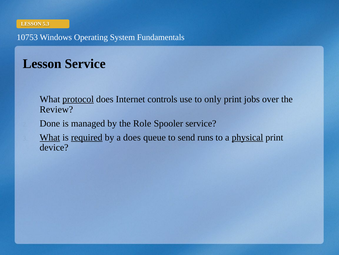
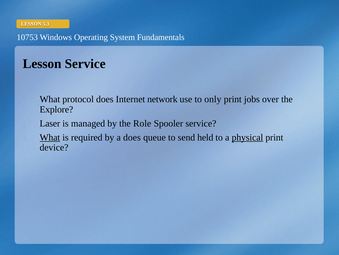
protocol underline: present -> none (78, 99)
controls: controls -> network (162, 99)
Review: Review -> Explore (56, 109)
Done: Done -> Laser (50, 123)
required underline: present -> none (87, 137)
runs: runs -> held (205, 137)
